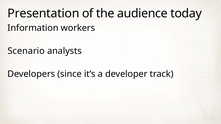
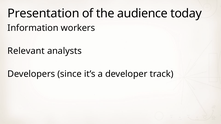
Scenario: Scenario -> Relevant (26, 51)
